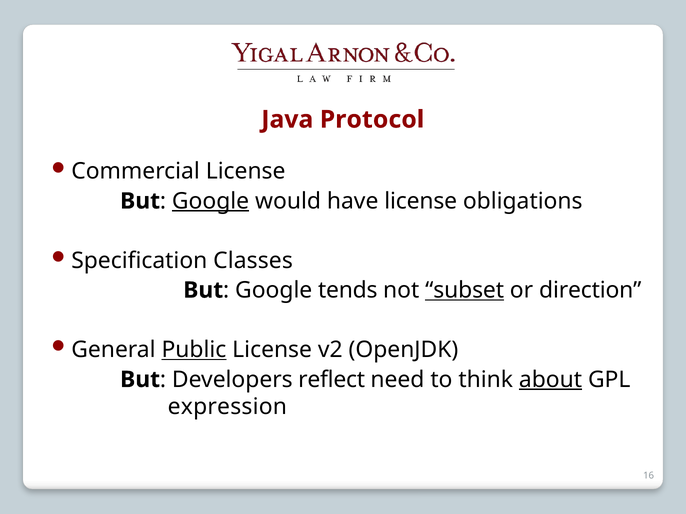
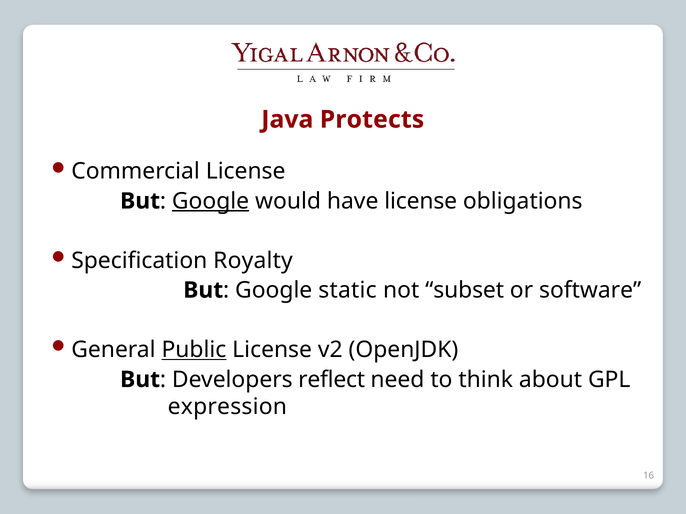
Protocol: Protocol -> Protects (372, 120)
Classes: Classes -> Royalty (253, 261)
tends: tends -> static (348, 290)
subset underline: present -> none (465, 290)
direction: direction -> software (590, 290)
about underline: present -> none (550, 380)
